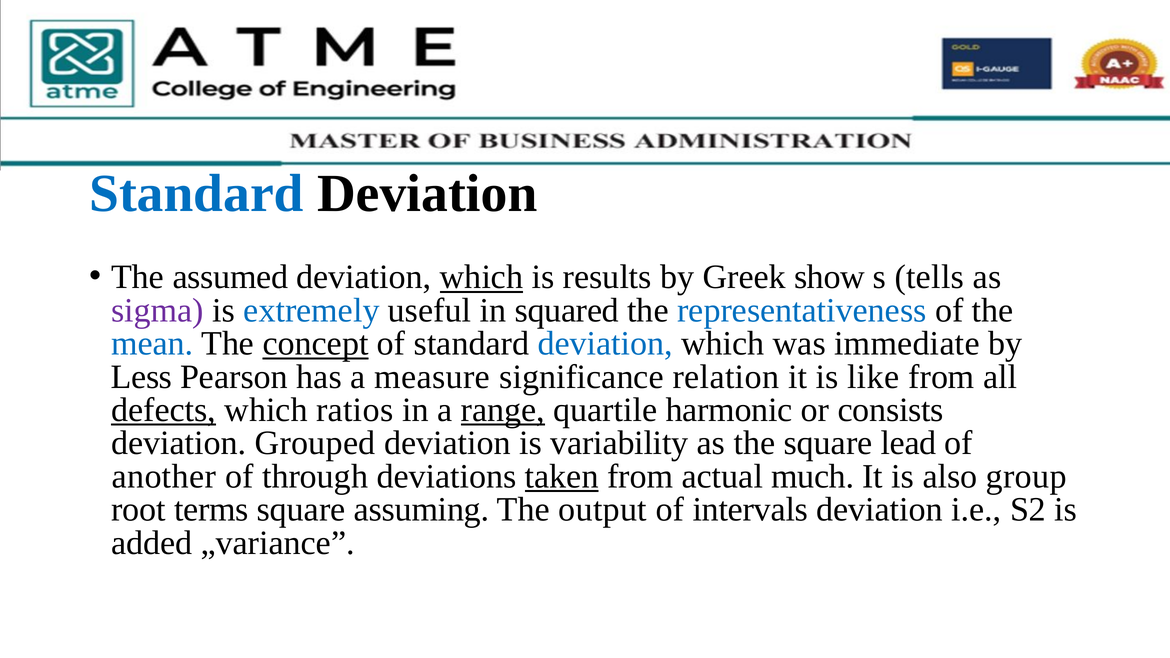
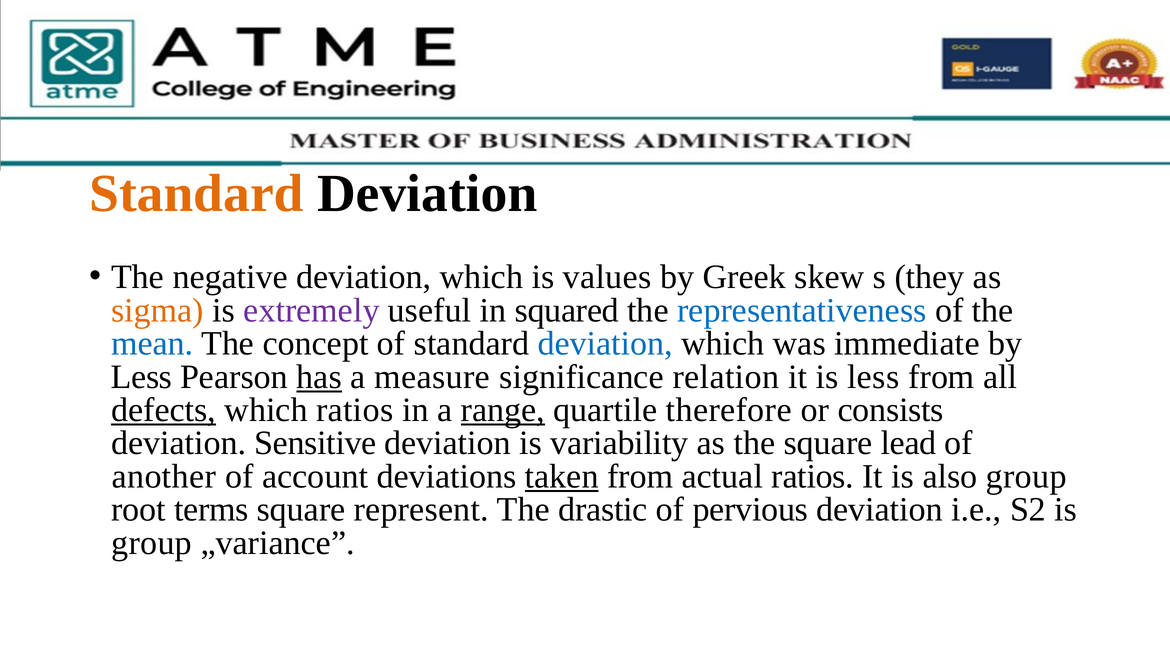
Standard colour: blue -> orange (196, 194)
assumed: assumed -> negative (230, 277)
which underline: present -> none (481, 277)
results: results -> values (607, 277)
show: show -> skew (829, 277)
tells: tells -> they (930, 277)
sigma colour: purple -> orange (157, 310)
extremely colour: blue -> purple (312, 310)
concept underline: present -> none (316, 344)
has underline: none -> present (319, 377)
is like: like -> less (873, 377)
harmonic: harmonic -> therefore (729, 410)
Grouped: Grouped -> Sensitive (315, 443)
through: through -> account (315, 476)
actual much: much -> ratios (813, 476)
assuming: assuming -> represent (421, 510)
output: output -> drastic (603, 510)
intervals: intervals -> pervious (750, 510)
added: added -> group (152, 543)
